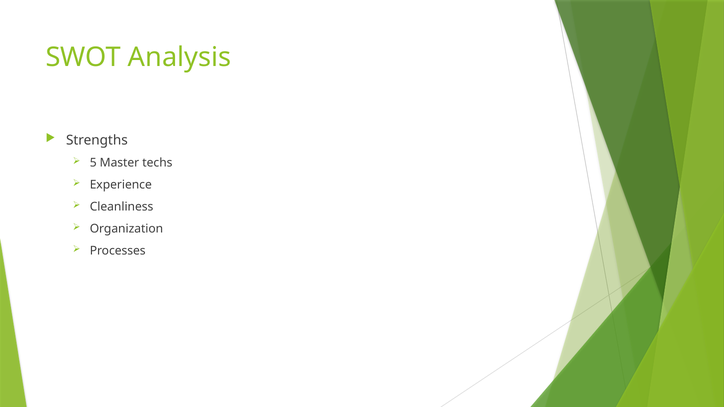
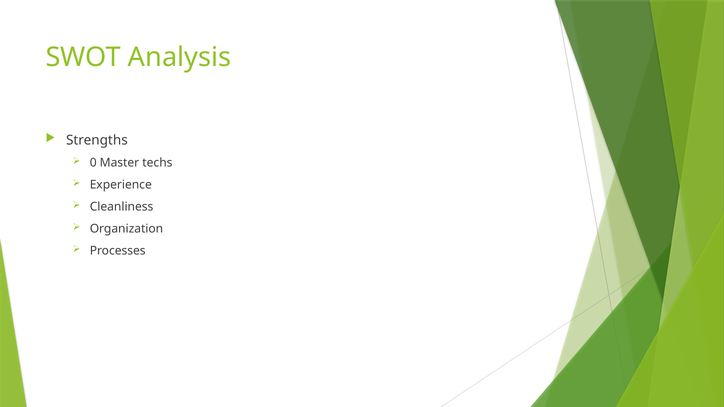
5: 5 -> 0 (93, 163)
